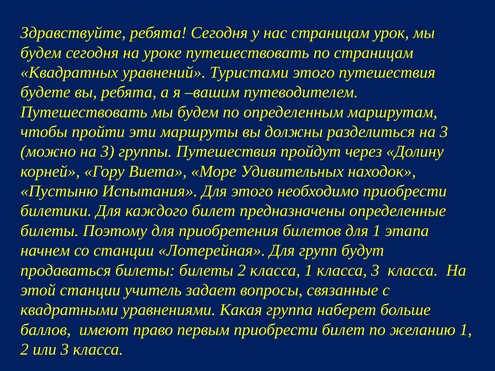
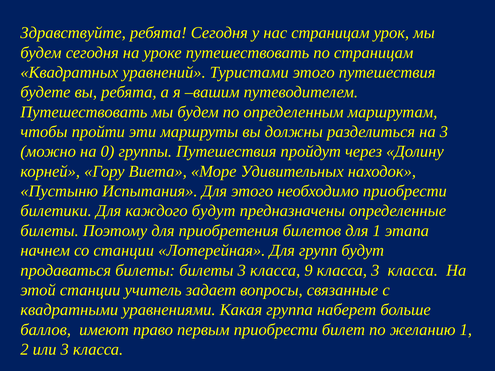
можно на 3: 3 -> 0 (108, 152)
каждого билет: билет -> будут (214, 211)
билеты 2: 2 -> 3 (242, 270)
класса 1: 1 -> 9 (308, 270)
